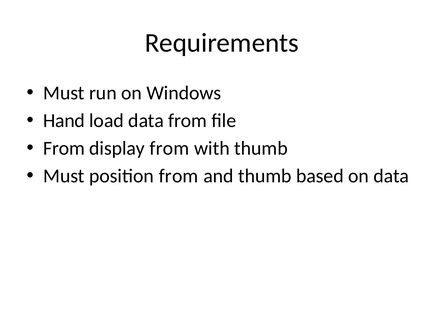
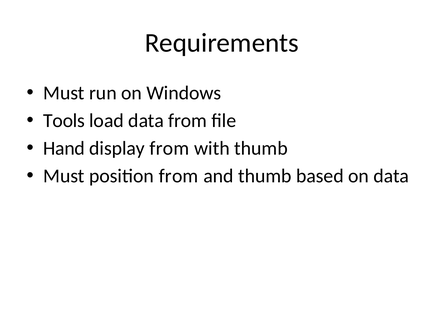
Hand: Hand -> Tools (64, 121)
From: From -> Hand (64, 148)
